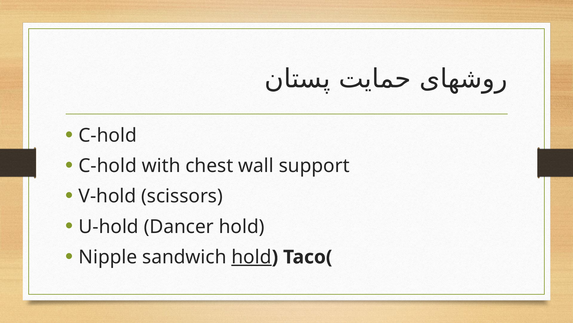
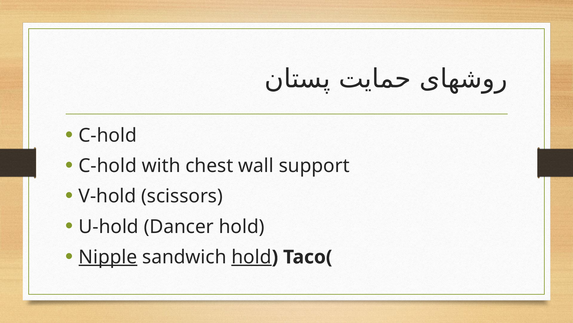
Nipple underline: none -> present (108, 257)
